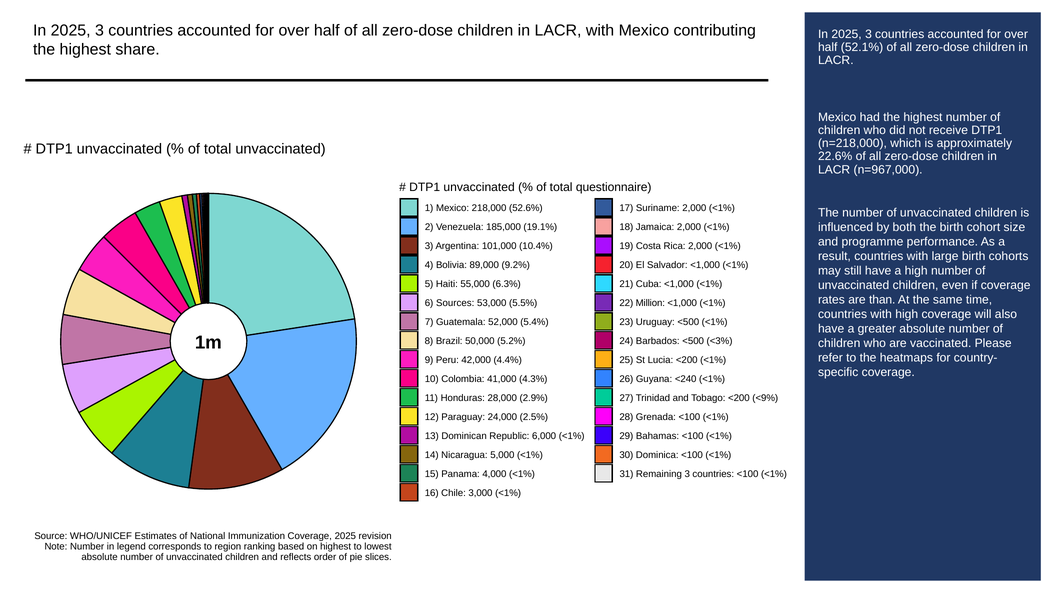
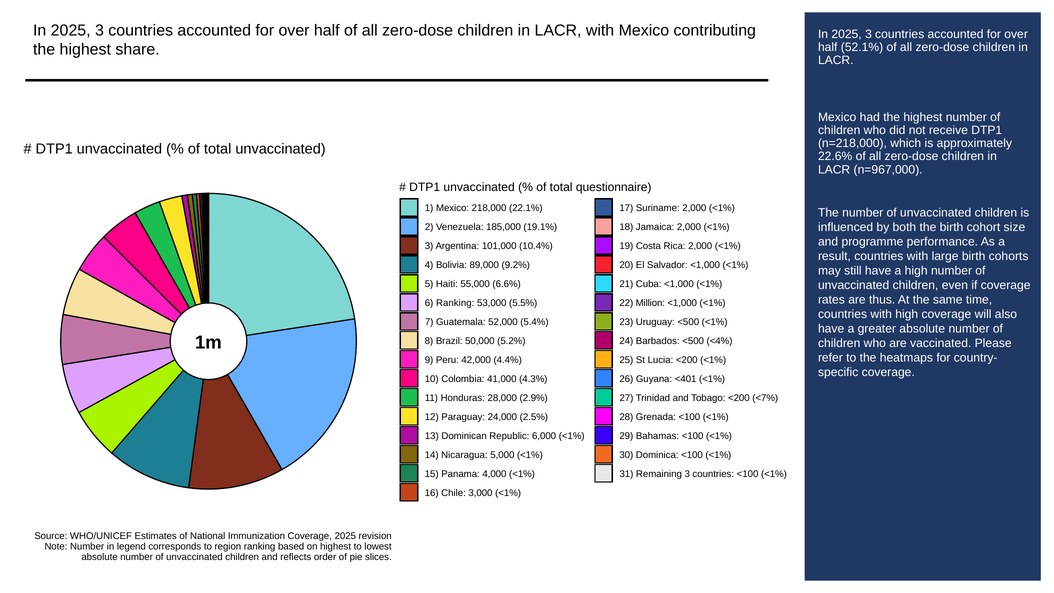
52.6%: 52.6% -> 22.1% (526, 208)
6.3%: 6.3% -> 6.6% (507, 284)
than: than -> thus (882, 300)
6 Sources: Sources -> Ranking (455, 303)
<3%: <3% -> <4% (720, 341)
<240: <240 -> <401 (686, 379)
<9%: <9% -> <7% (765, 398)
